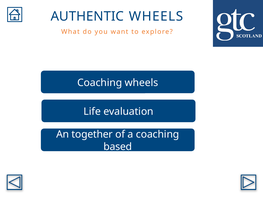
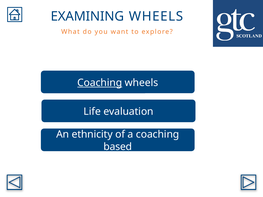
AUTHENTIC: AUTHENTIC -> EXAMINING (87, 16)
Coaching underline: none -> present (100, 83)
together: together -> ethnicity (92, 135)
